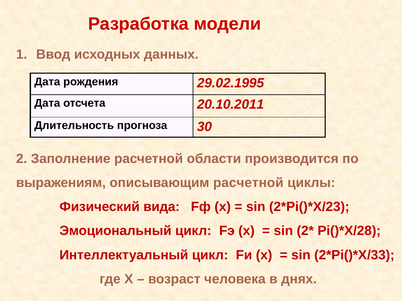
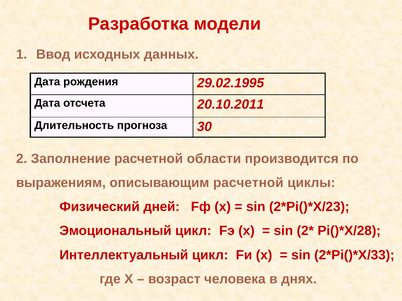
вида: вида -> дней (162, 207)
